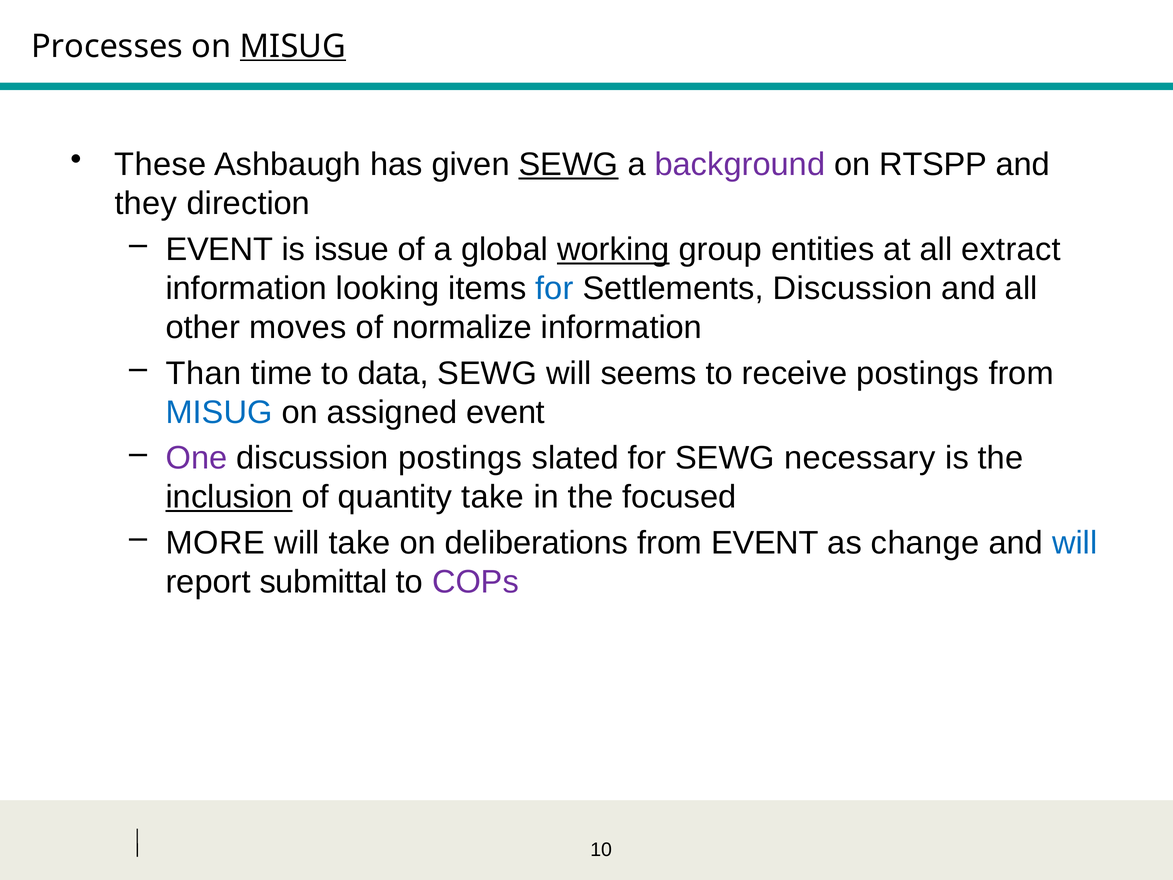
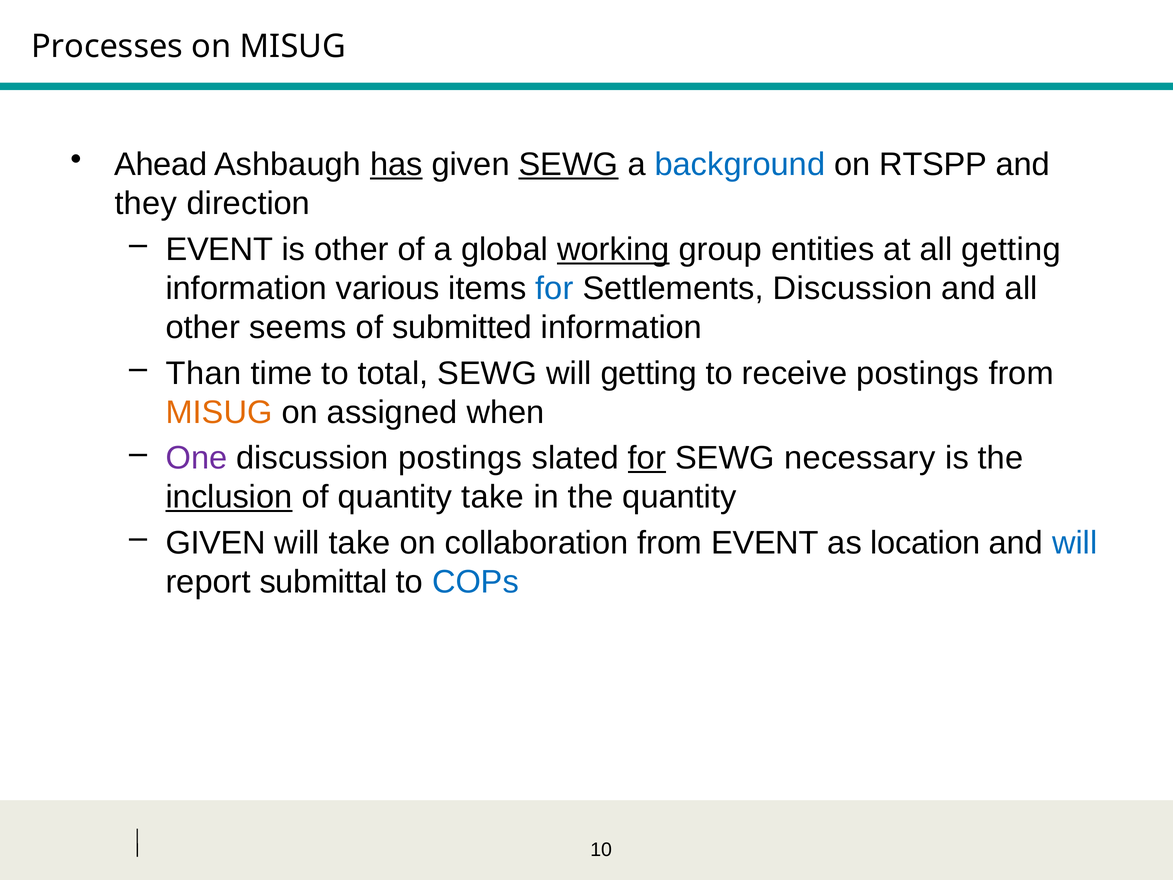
MISUG underline: present -> none (293, 46)
These: These -> Ahead (161, 165)
has underline: none -> present (396, 165)
background colour: purple -> blue (740, 165)
is issue: issue -> other (351, 249)
all extract: extract -> getting (1011, 249)
looking: looking -> various (388, 288)
moves: moves -> seems (298, 328)
normalize: normalize -> submitted (462, 328)
data: data -> total (393, 373)
will seems: seems -> getting (649, 373)
MISUG colour: blue -> orange (219, 412)
assigned event: event -> when (506, 412)
for underline: none -> present (647, 458)
the focused: focused -> quantity (679, 497)
MORE: MORE -> GIVEN (216, 543)
deliberations: deliberations -> collaboration (537, 543)
change: change -> location (925, 543)
COPs colour: purple -> blue (476, 582)
